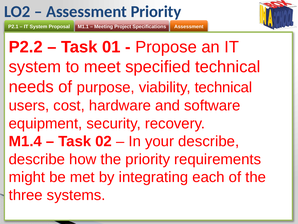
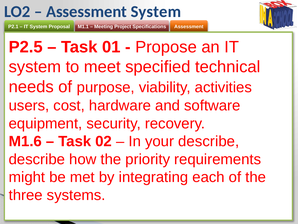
Assessment Priority: Priority -> System (156, 12)
P2.2: P2.2 -> P2.5 (26, 47)
viability technical: technical -> activities (223, 87)
M1.4: M1.4 -> M1.6 (25, 141)
